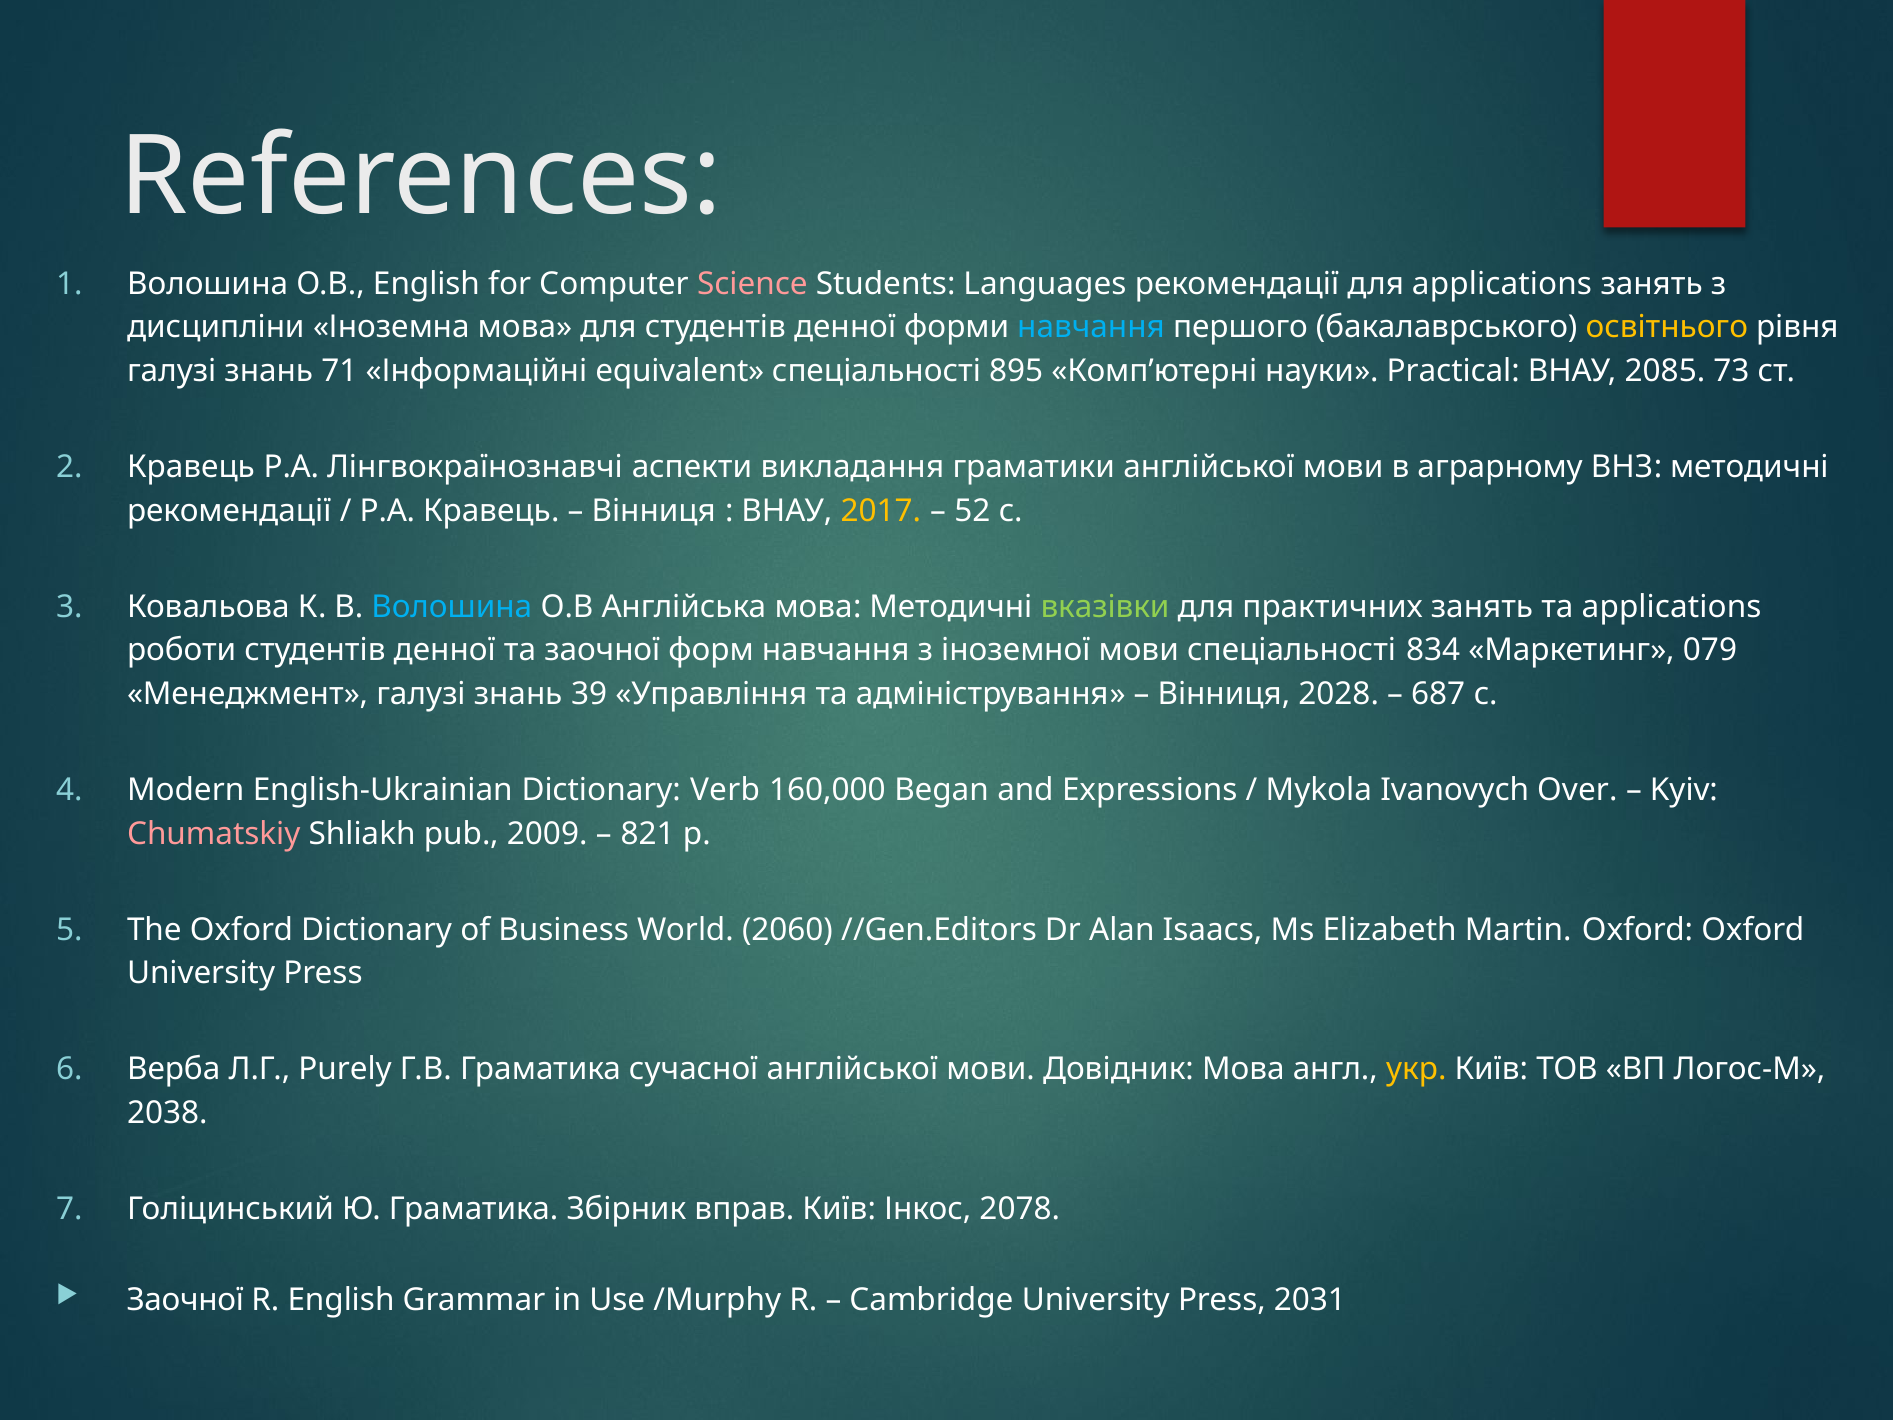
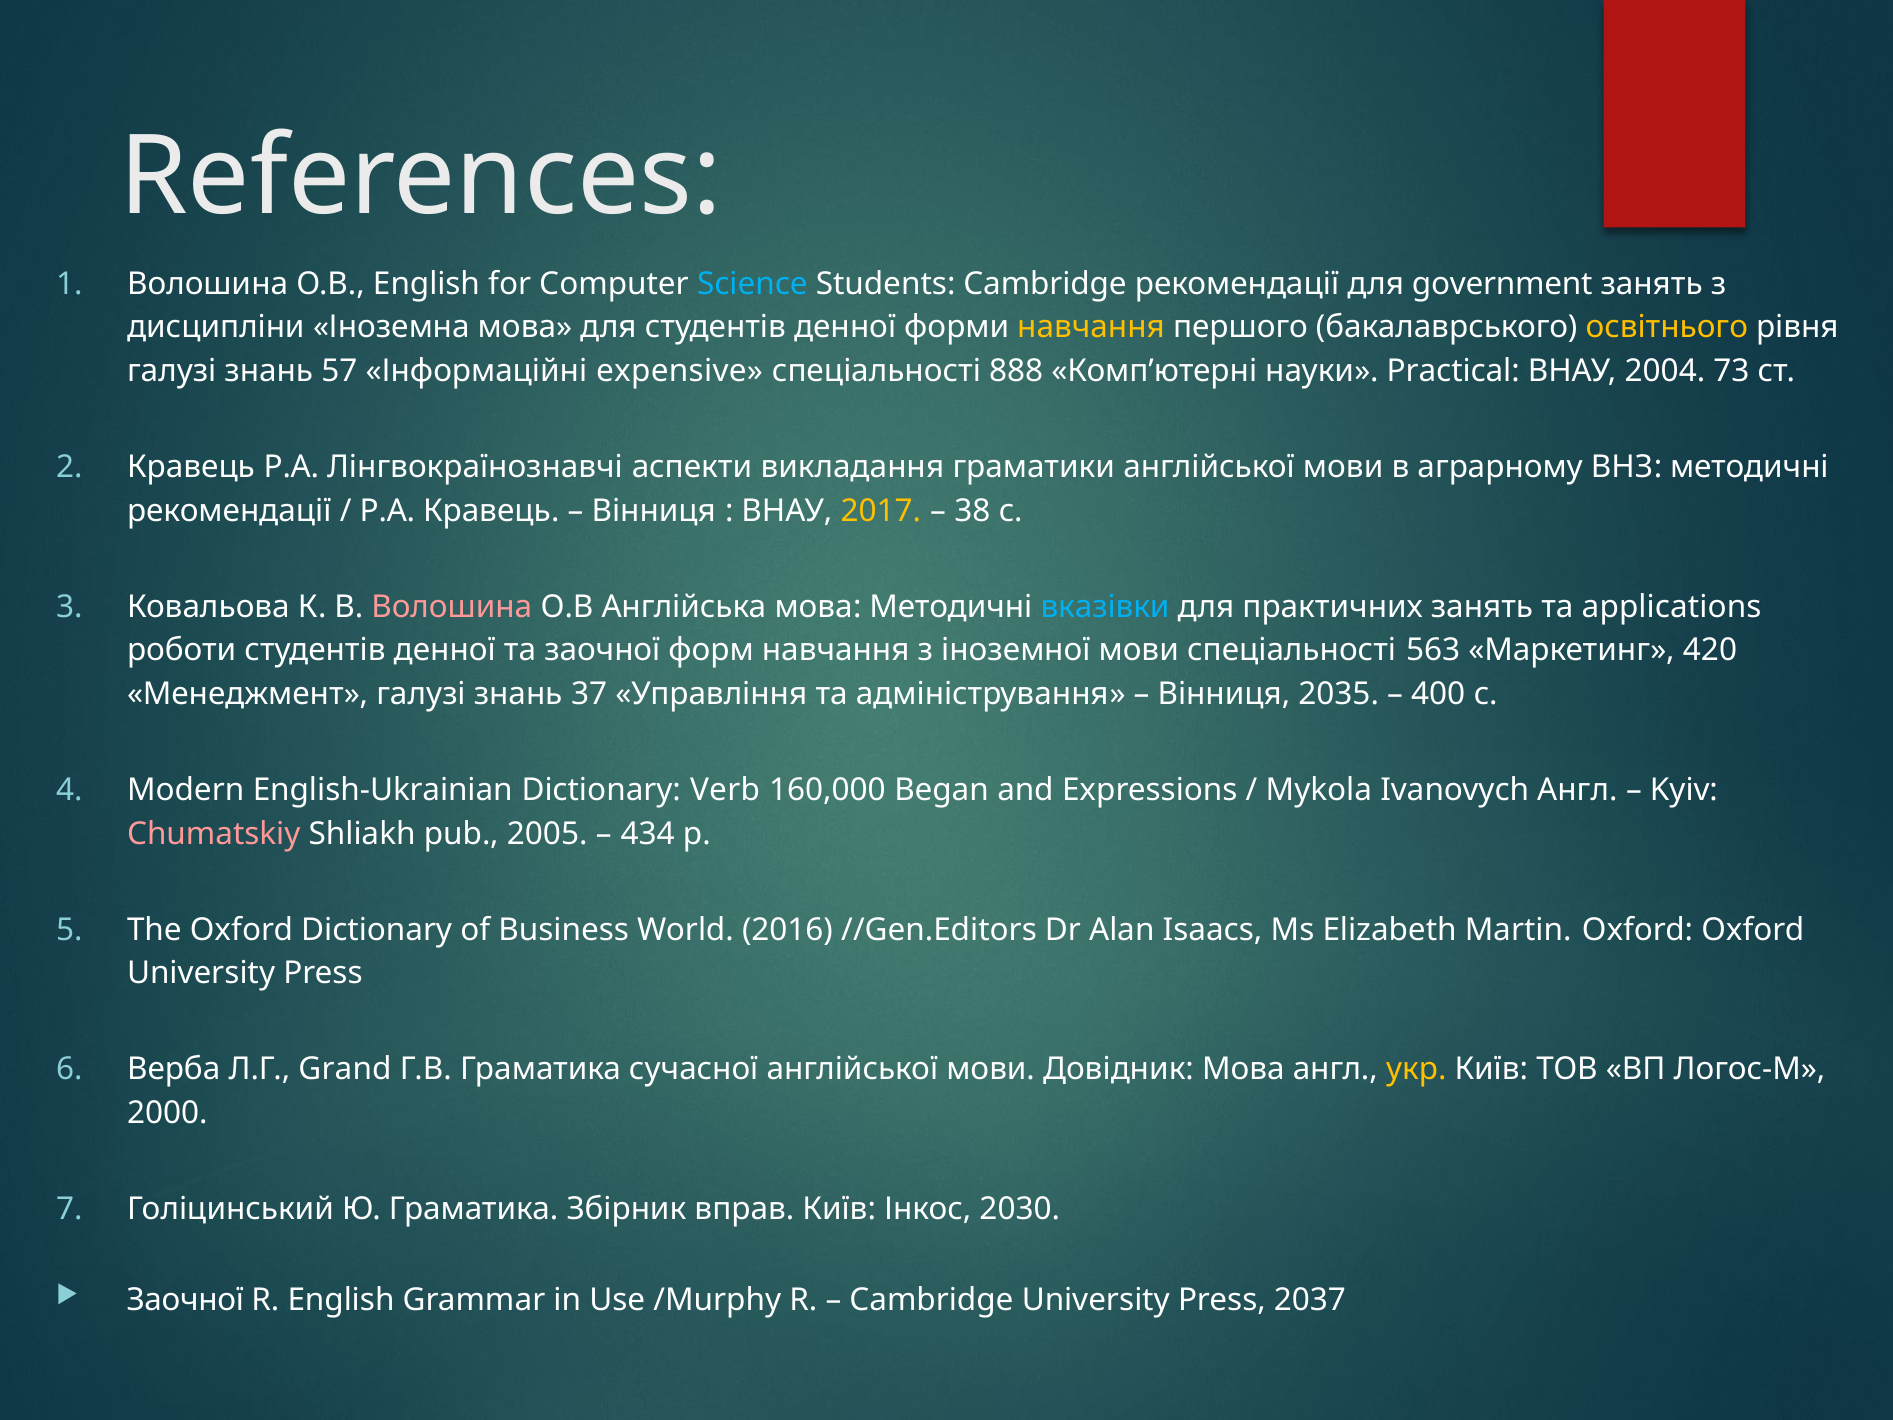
Science colour: pink -> light blue (752, 284)
Students Languages: Languages -> Cambridge (1045, 284)
для applications: applications -> government (1502, 284)
навчання colour: light blue -> yellow (1091, 328)
71: 71 -> 57 (339, 371)
equivalent: equivalent -> expensive (680, 371)
895: 895 -> 888 (1016, 371)
2085: 2085 -> 2004 (1665, 371)
52: 52 -> 38 (972, 511)
Волошина colour: light blue -> pink (452, 607)
вказівки colour: light green -> light blue (1105, 607)
834: 834 -> 563 (1433, 650)
079: 079 -> 420 (1710, 650)
39: 39 -> 37 (589, 694)
2028: 2028 -> 2035 (1339, 694)
687: 687 -> 400 (1438, 694)
Ivanovych Over: Over -> Англ (1577, 790)
2009: 2009 -> 2005 (547, 834)
821: 821 -> 434 (648, 834)
2060: 2060 -> 2016 (787, 930)
Purely: Purely -> Grand (345, 1069)
2038: 2038 -> 2000 (167, 1113)
2078: 2078 -> 2030 (1020, 1209)
2031: 2031 -> 2037 (1310, 1299)
